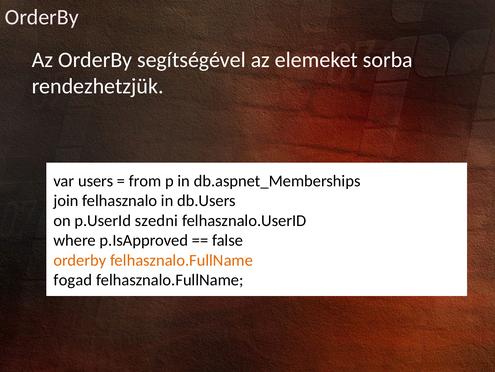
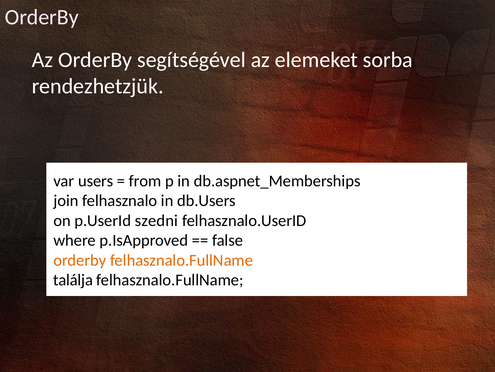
fogad: fogad -> találja (73, 280)
